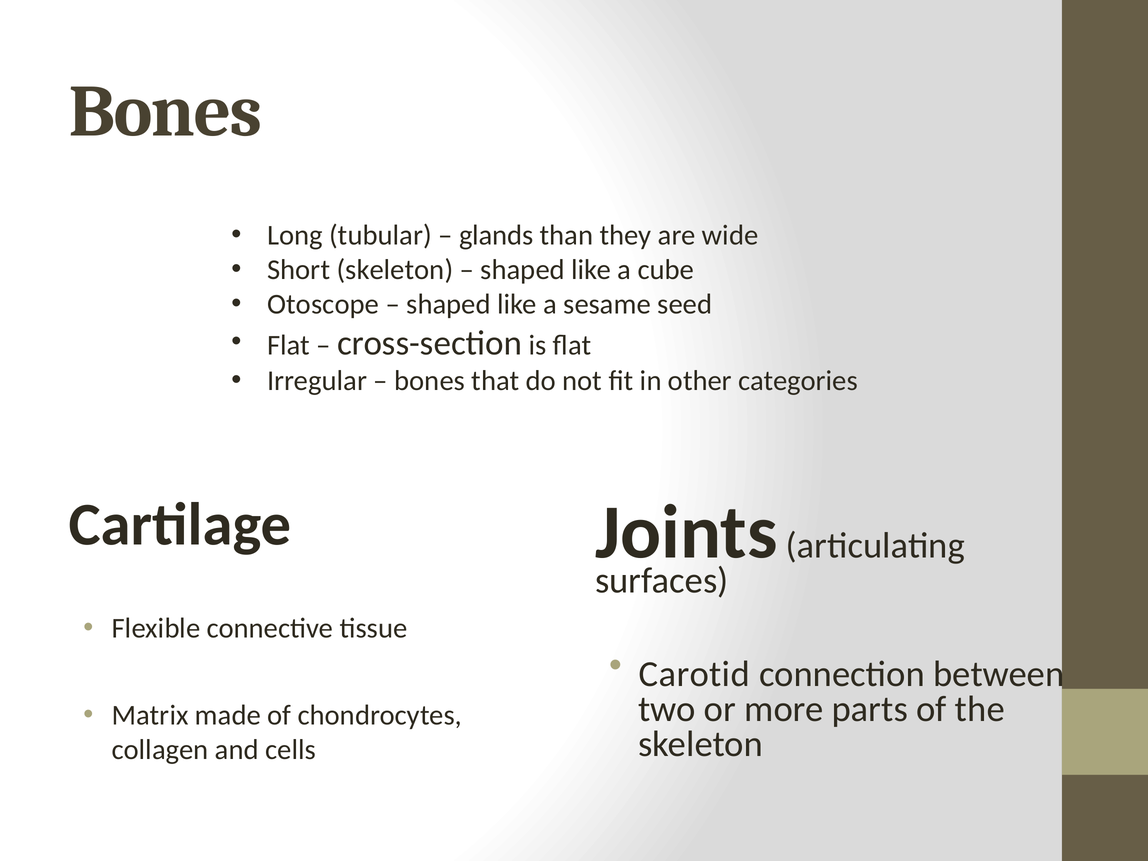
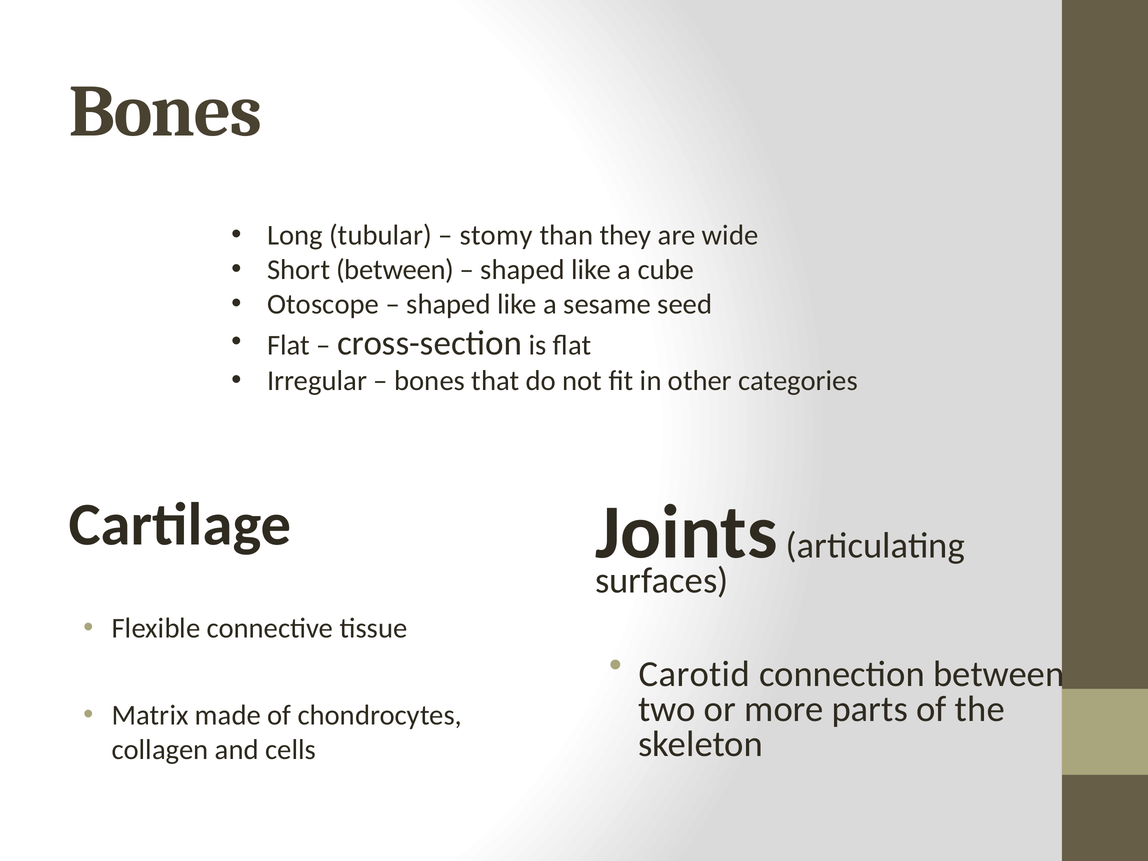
glands: glands -> stomy (496, 235)
Short skeleton: skeleton -> between (395, 270)
